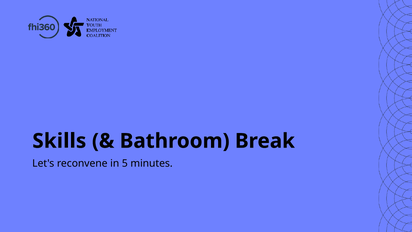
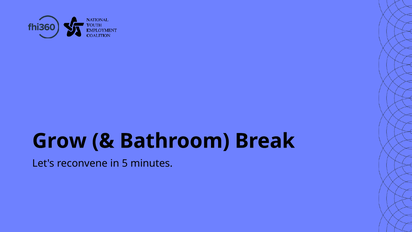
Skills: Skills -> Grow (59, 141)
